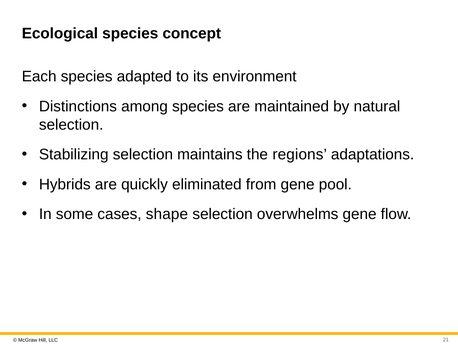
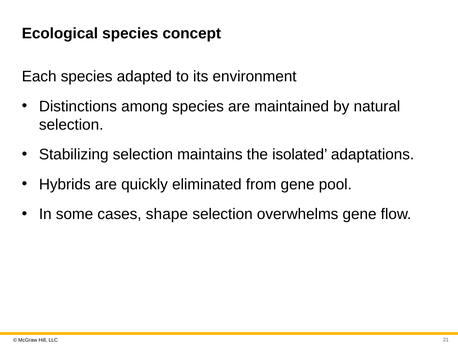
regions: regions -> isolated (300, 154)
